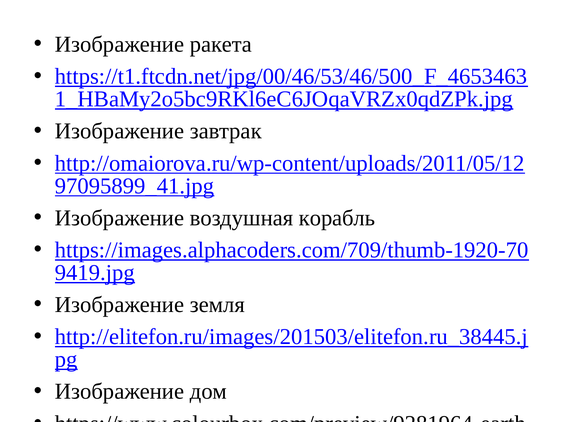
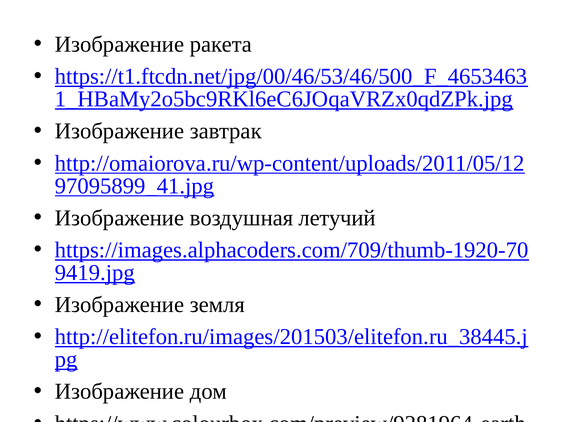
корабль: корабль -> летучий (337, 218)
